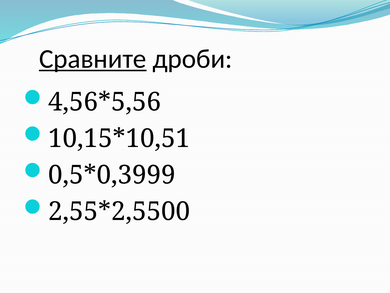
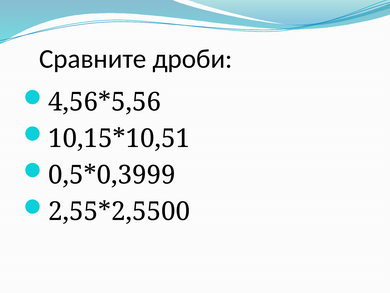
Сравните underline: present -> none (93, 59)
